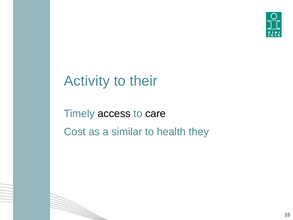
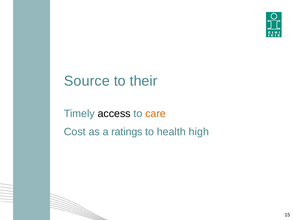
Activity: Activity -> Source (87, 81)
care colour: black -> orange (156, 114)
similar: similar -> ratings (127, 132)
they: they -> high (199, 132)
